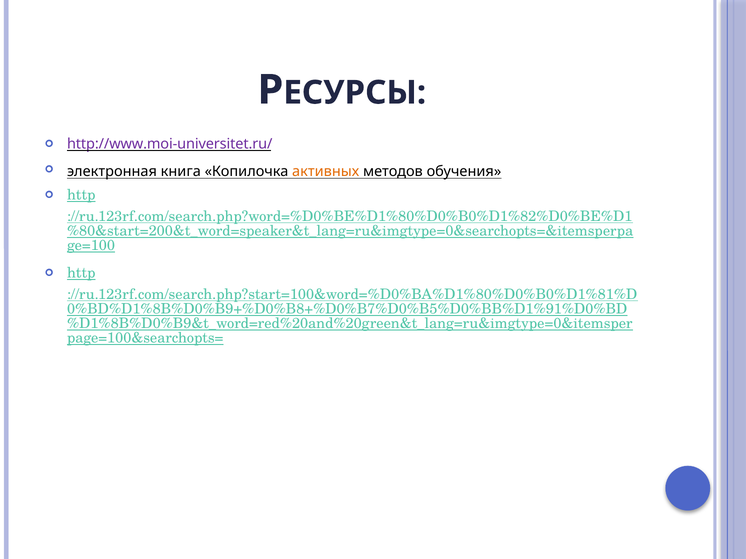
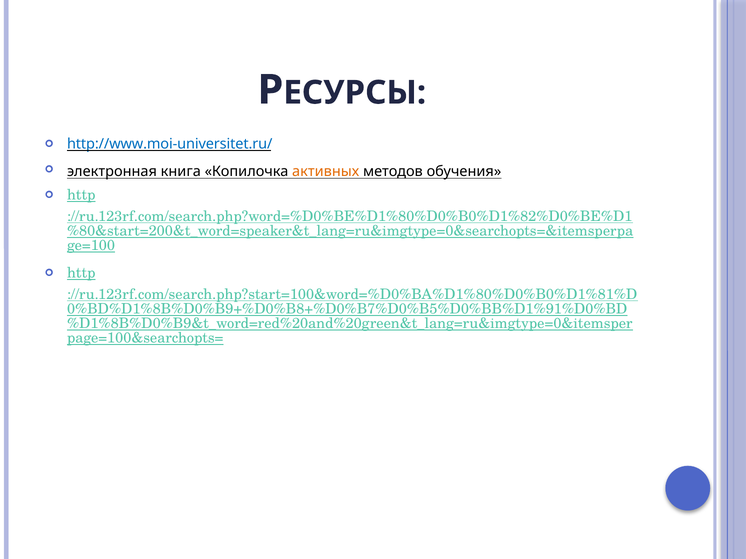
http://www.moi-universitet.ru/ colour: purple -> blue (170, 144)
